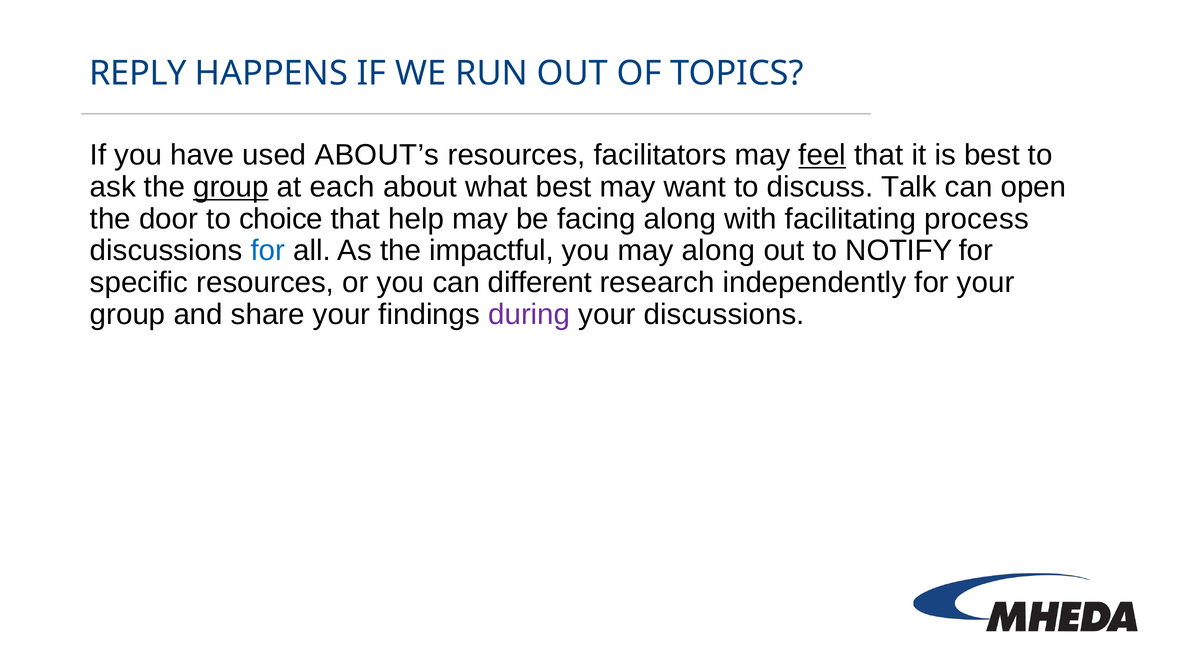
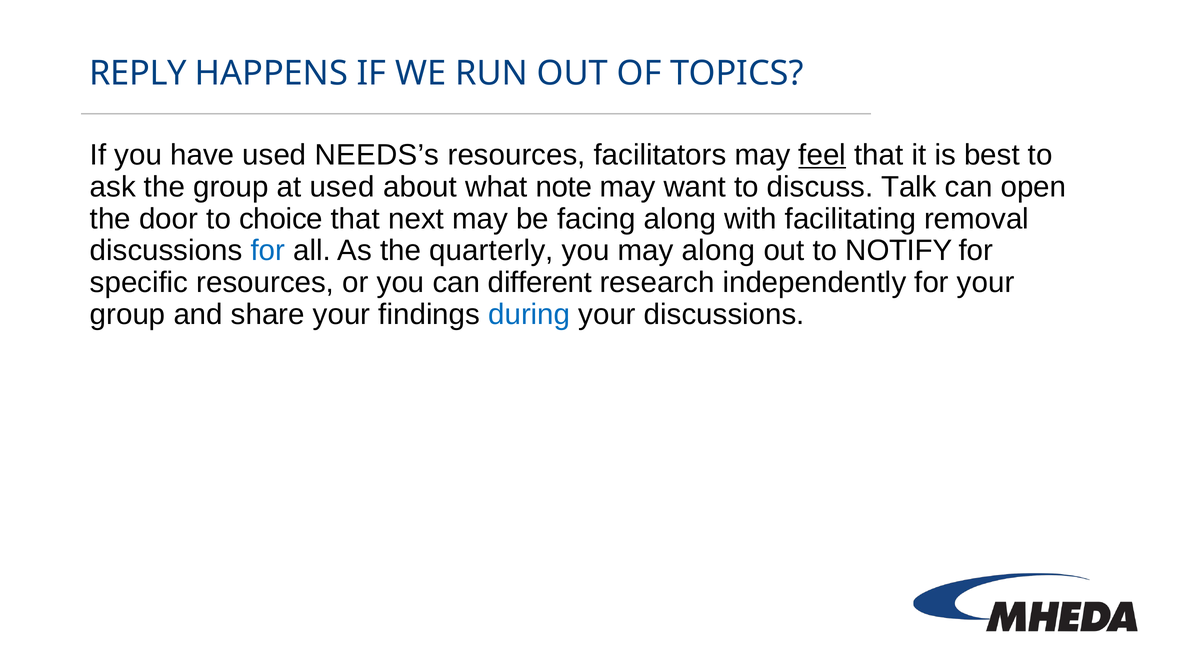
ABOUT’s: ABOUT’s -> NEEDS’s (377, 155)
group underline: present -> none (231, 187)
at each: each -> used (342, 187)
what best: best -> note (564, 187)
help: help -> next (416, 219)
process: process -> removal (977, 219)
impactful: impactful -> quarterly (491, 251)
during colour: purple -> blue (529, 314)
